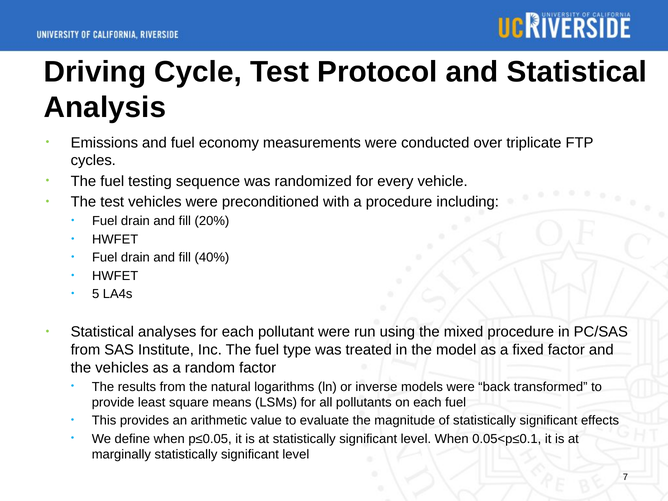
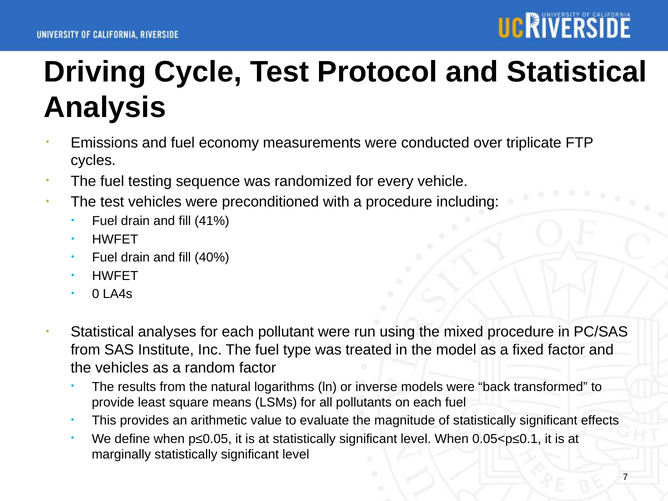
20%: 20% -> 41% (212, 221)
5: 5 -> 0 (96, 294)
